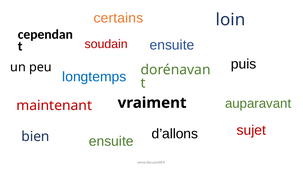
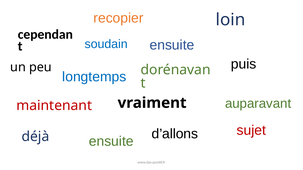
certains: certains -> recopier (118, 18)
soudain colour: red -> blue (106, 44)
bien: bien -> déjà (35, 137)
